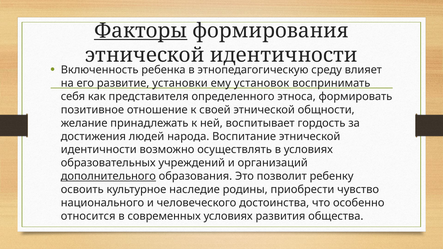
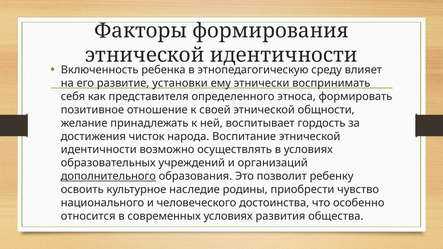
Факторы underline: present -> none (141, 31)
установок: установок -> этнически (262, 83)
людей: людей -> чисток (147, 136)
